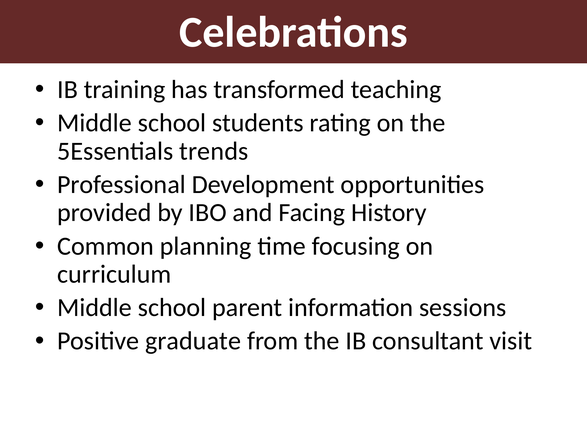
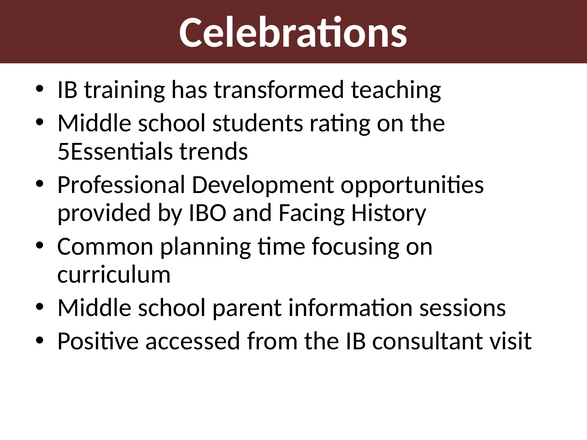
graduate: graduate -> accessed (193, 341)
